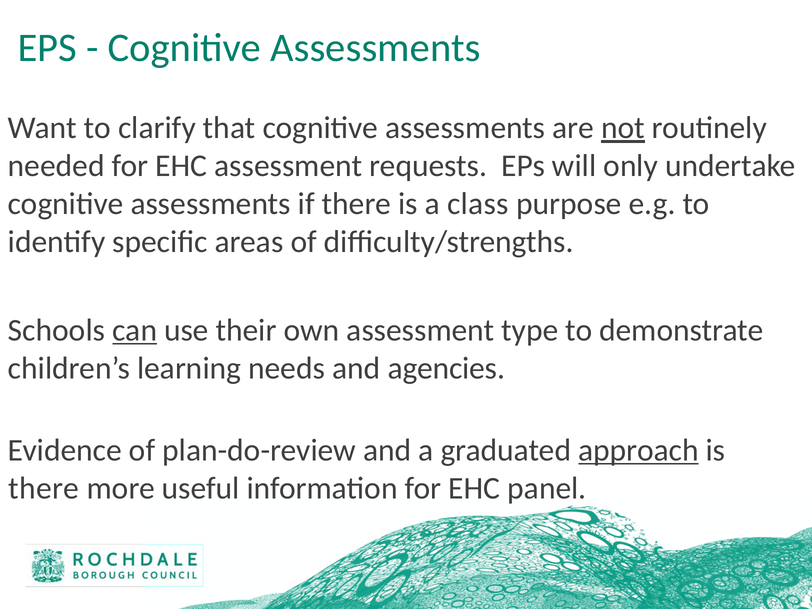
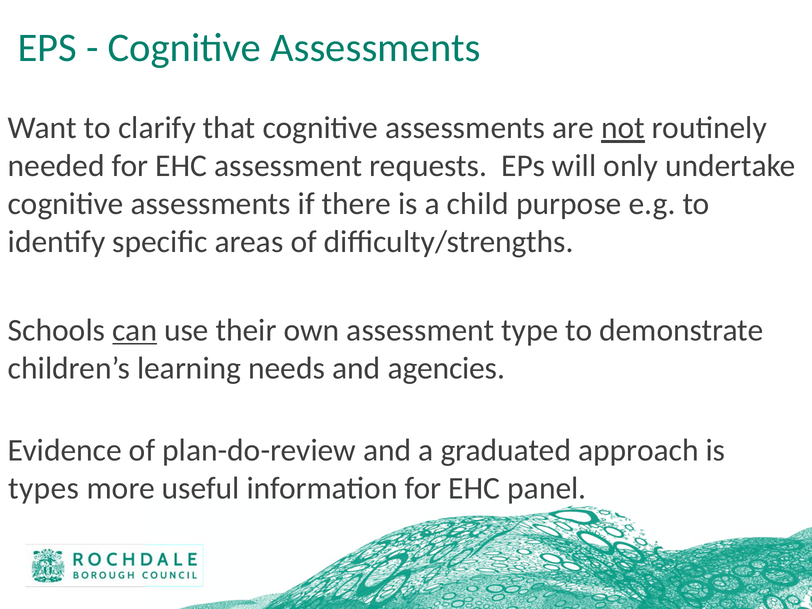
class: class -> child (478, 204)
approach underline: present -> none (638, 450)
there: there -> types (44, 488)
